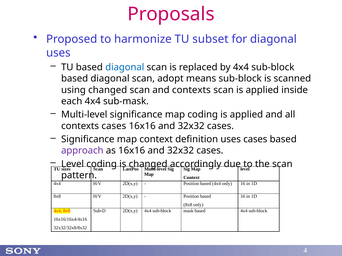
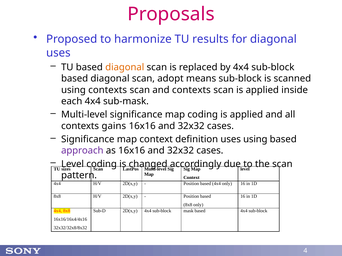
subset: subset -> results (210, 39)
diagonal colour: blue -> orange (125, 67)
using changed: changed -> contexts (108, 90)
contexts cases: cases -> gains (114, 126)
uses cases: cases -> using (255, 139)
